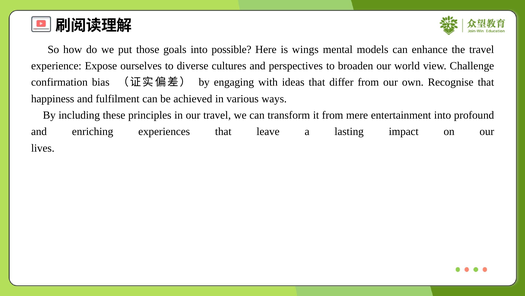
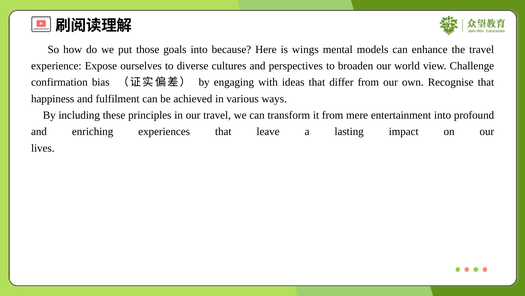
possible: possible -> because (231, 49)
